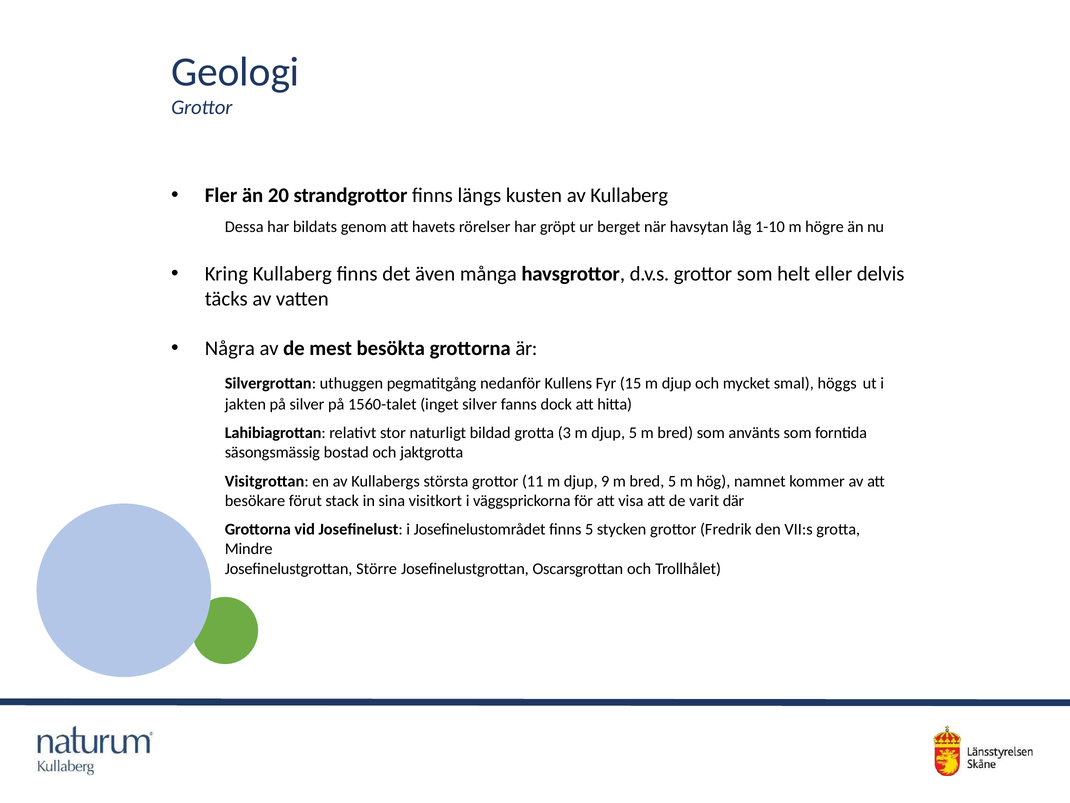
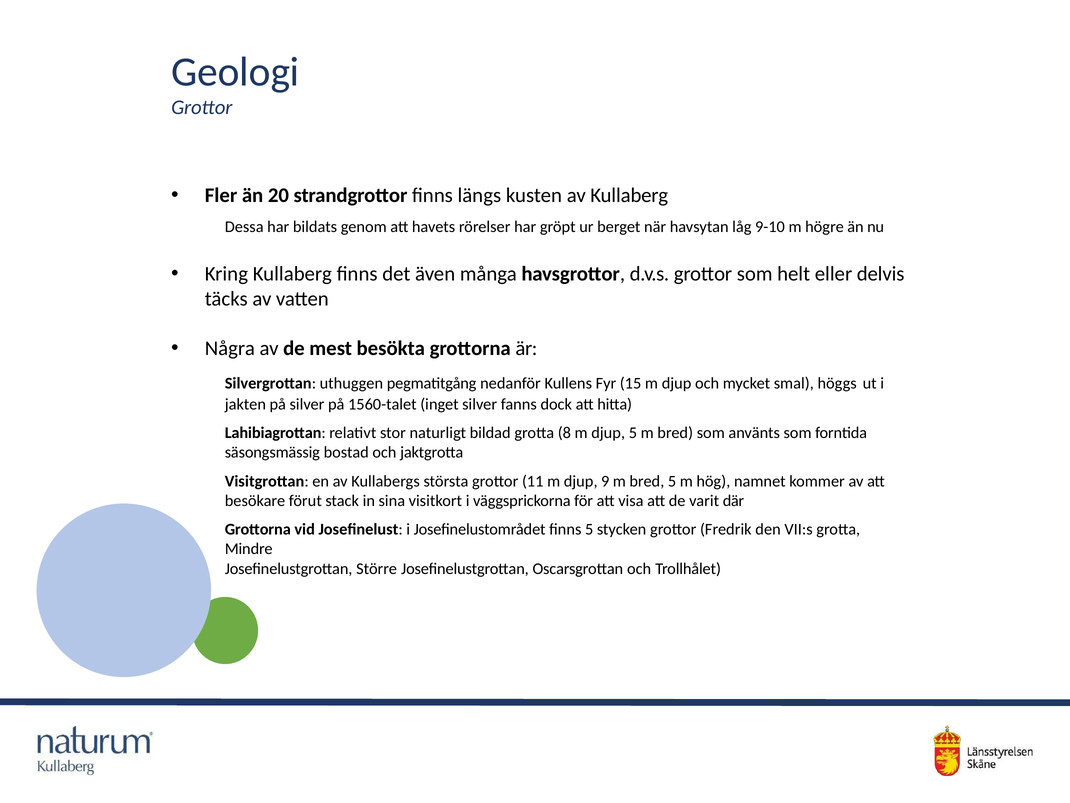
1-10: 1-10 -> 9-10 (770, 227)
3: 3 -> 8 (564, 433)
